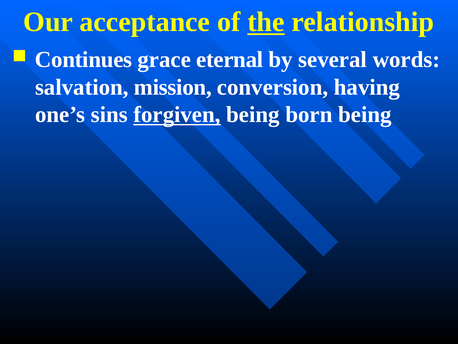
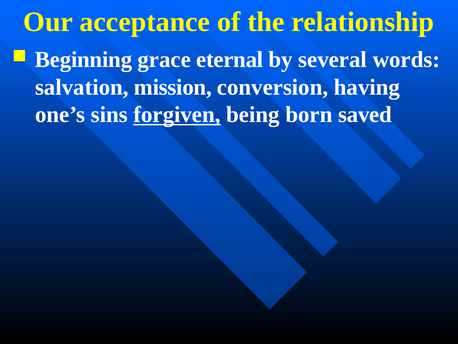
the underline: present -> none (266, 22)
Continues: Continues -> Beginning (84, 60)
born being: being -> saved (365, 115)
